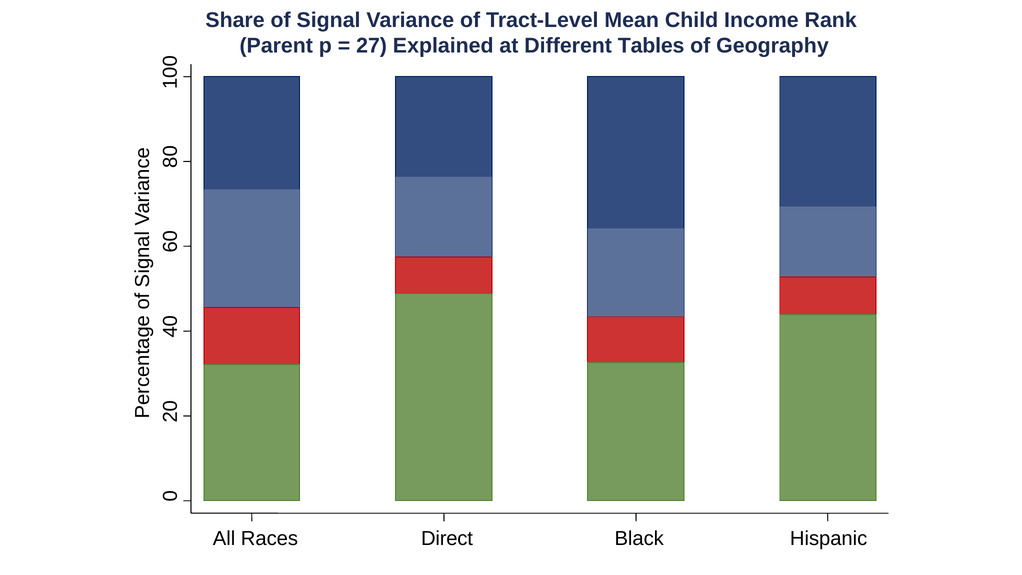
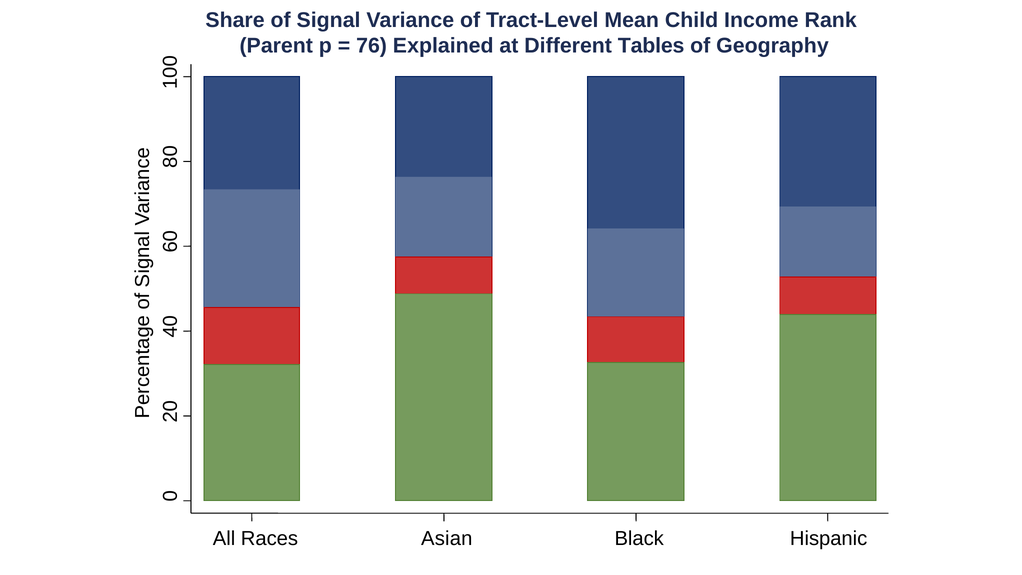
27: 27 -> 76 (372, 46)
Direct: Direct -> Asian (447, 539)
